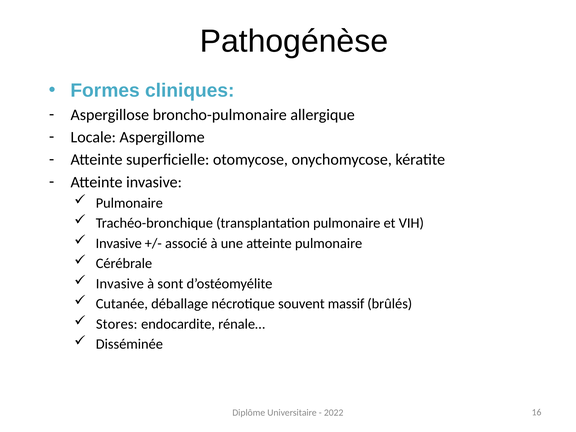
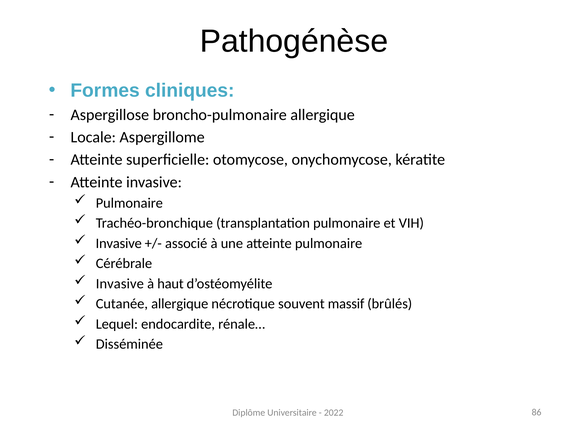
sont: sont -> haut (170, 284)
Cutanée déballage: déballage -> allergique (180, 304)
Stores: Stores -> Lequel (117, 324)
16: 16 -> 86 (537, 412)
